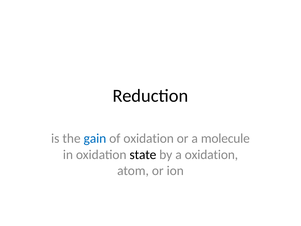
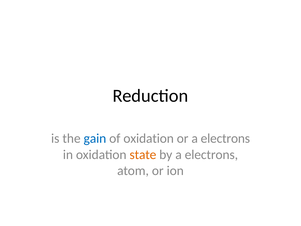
or a molecule: molecule -> electrons (225, 138)
state colour: black -> orange (143, 154)
by a oxidation: oxidation -> electrons (211, 154)
